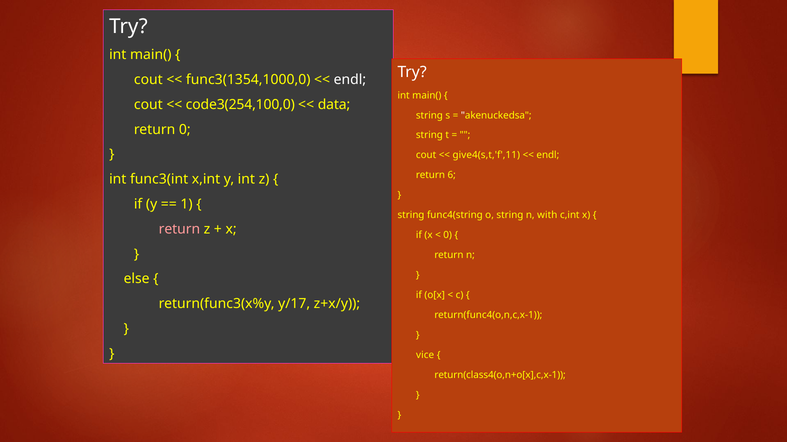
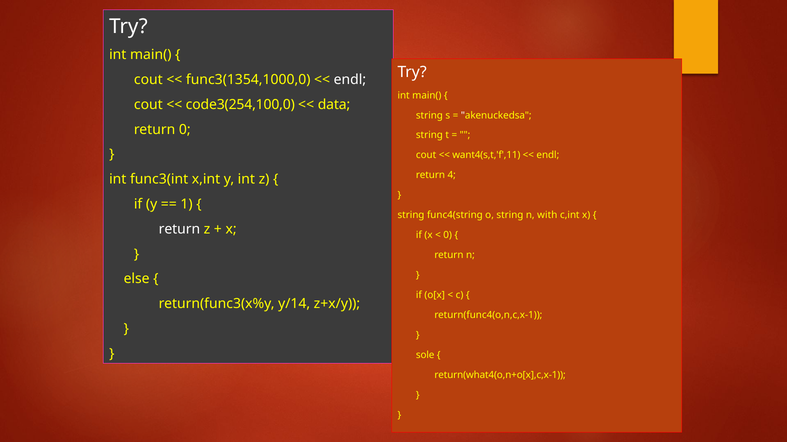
give4(s,t,'f',11: give4(s,t,'f',11 -> want4(s,t,'f',11 (486, 155)
6: 6 -> 4 (452, 175)
return colour: pink -> white (179, 229)
y/17: y/17 -> y/14 (294, 304)
vice: vice -> sole (425, 356)
return(class4(o,n+o[x],c,x-1: return(class4(o,n+o[x],c,x-1 -> return(what4(o,n+o[x],c,x-1 (500, 376)
